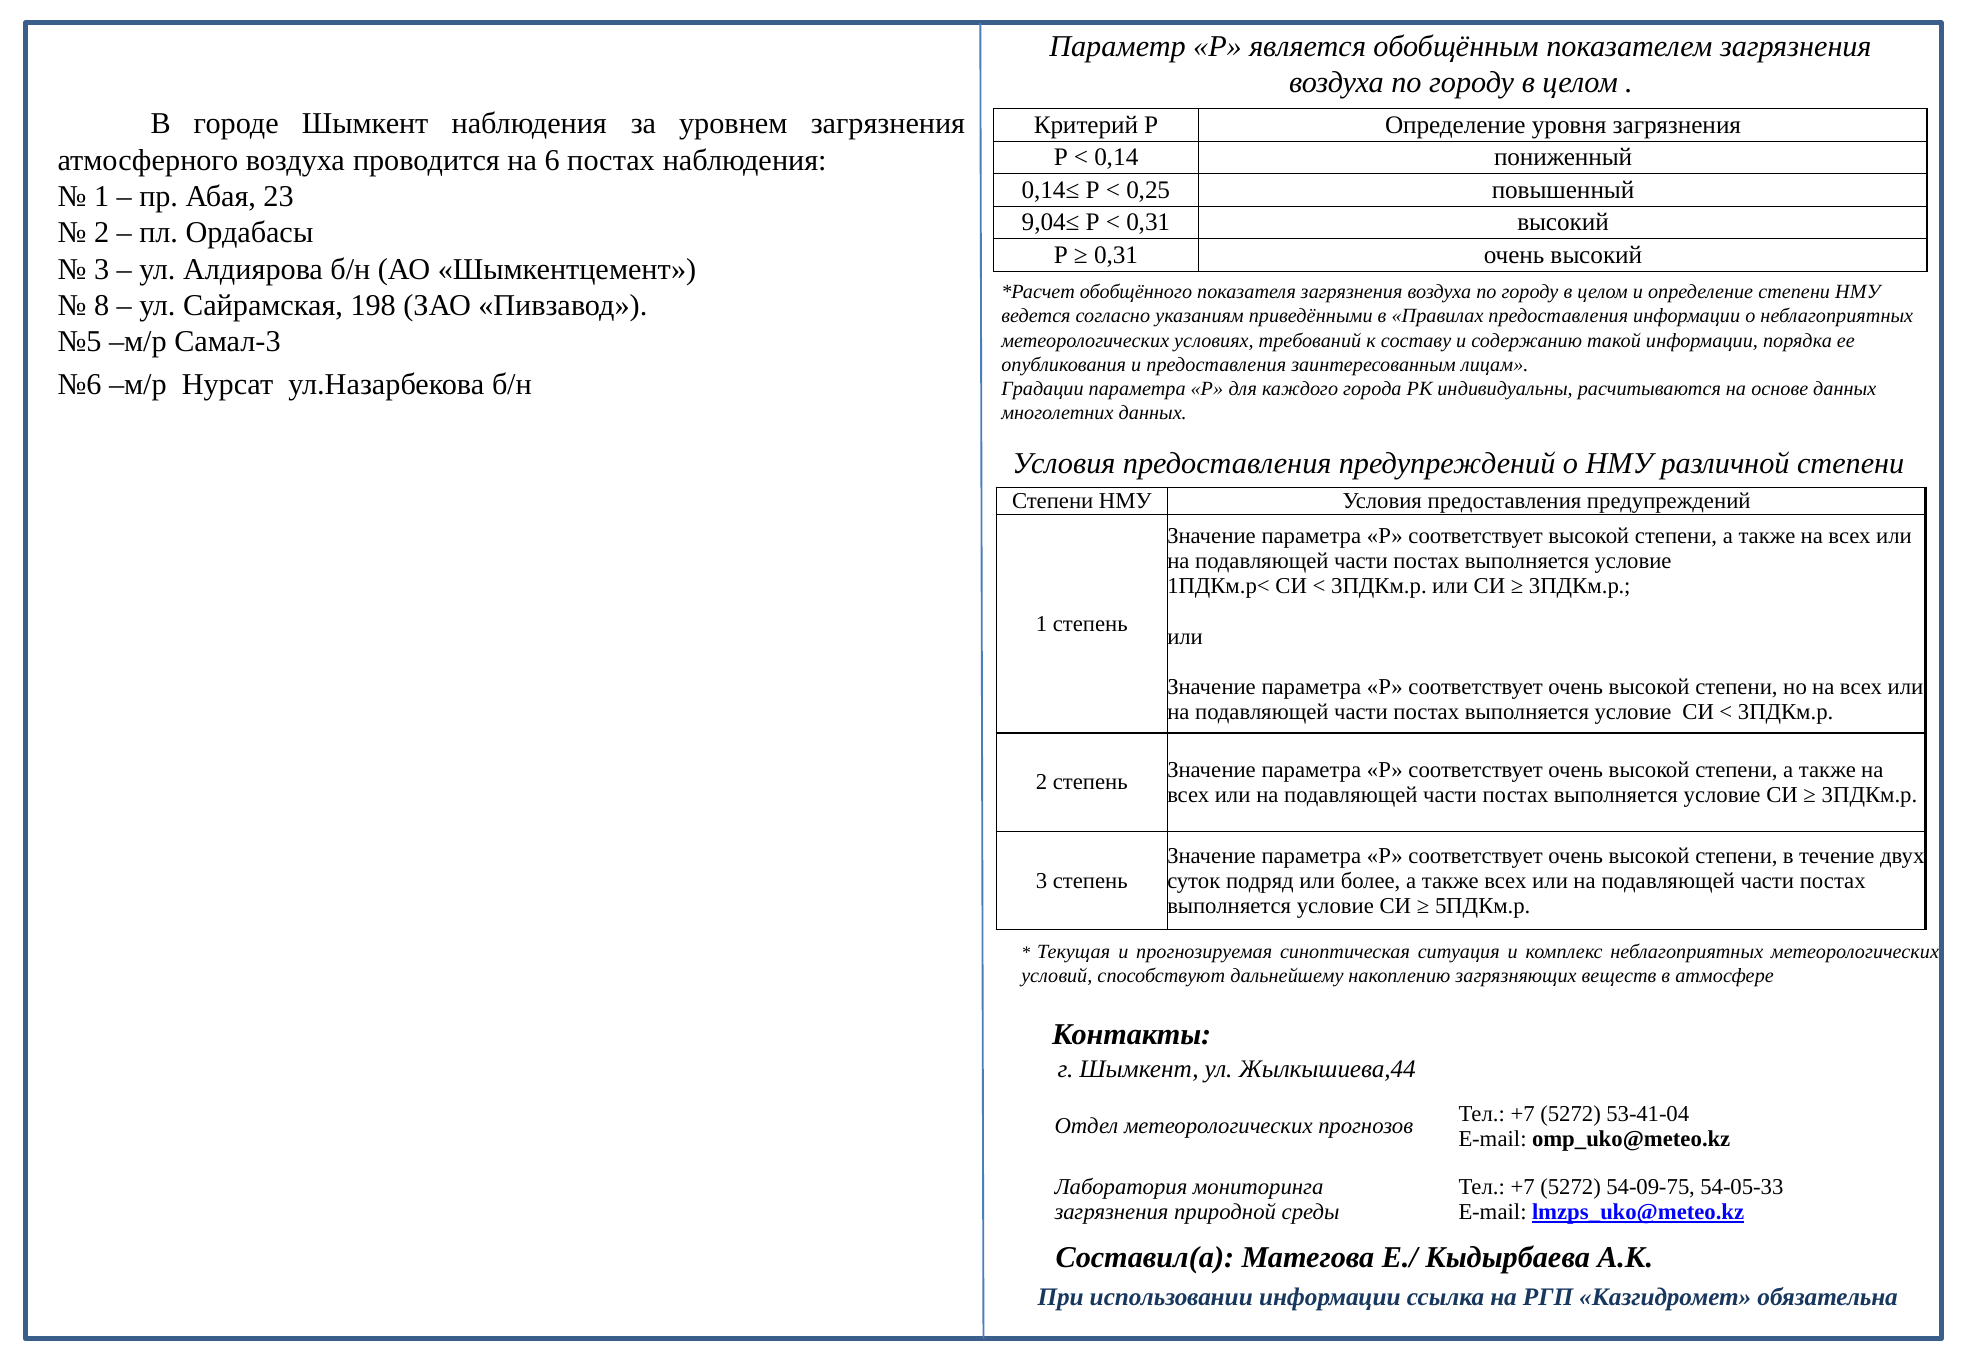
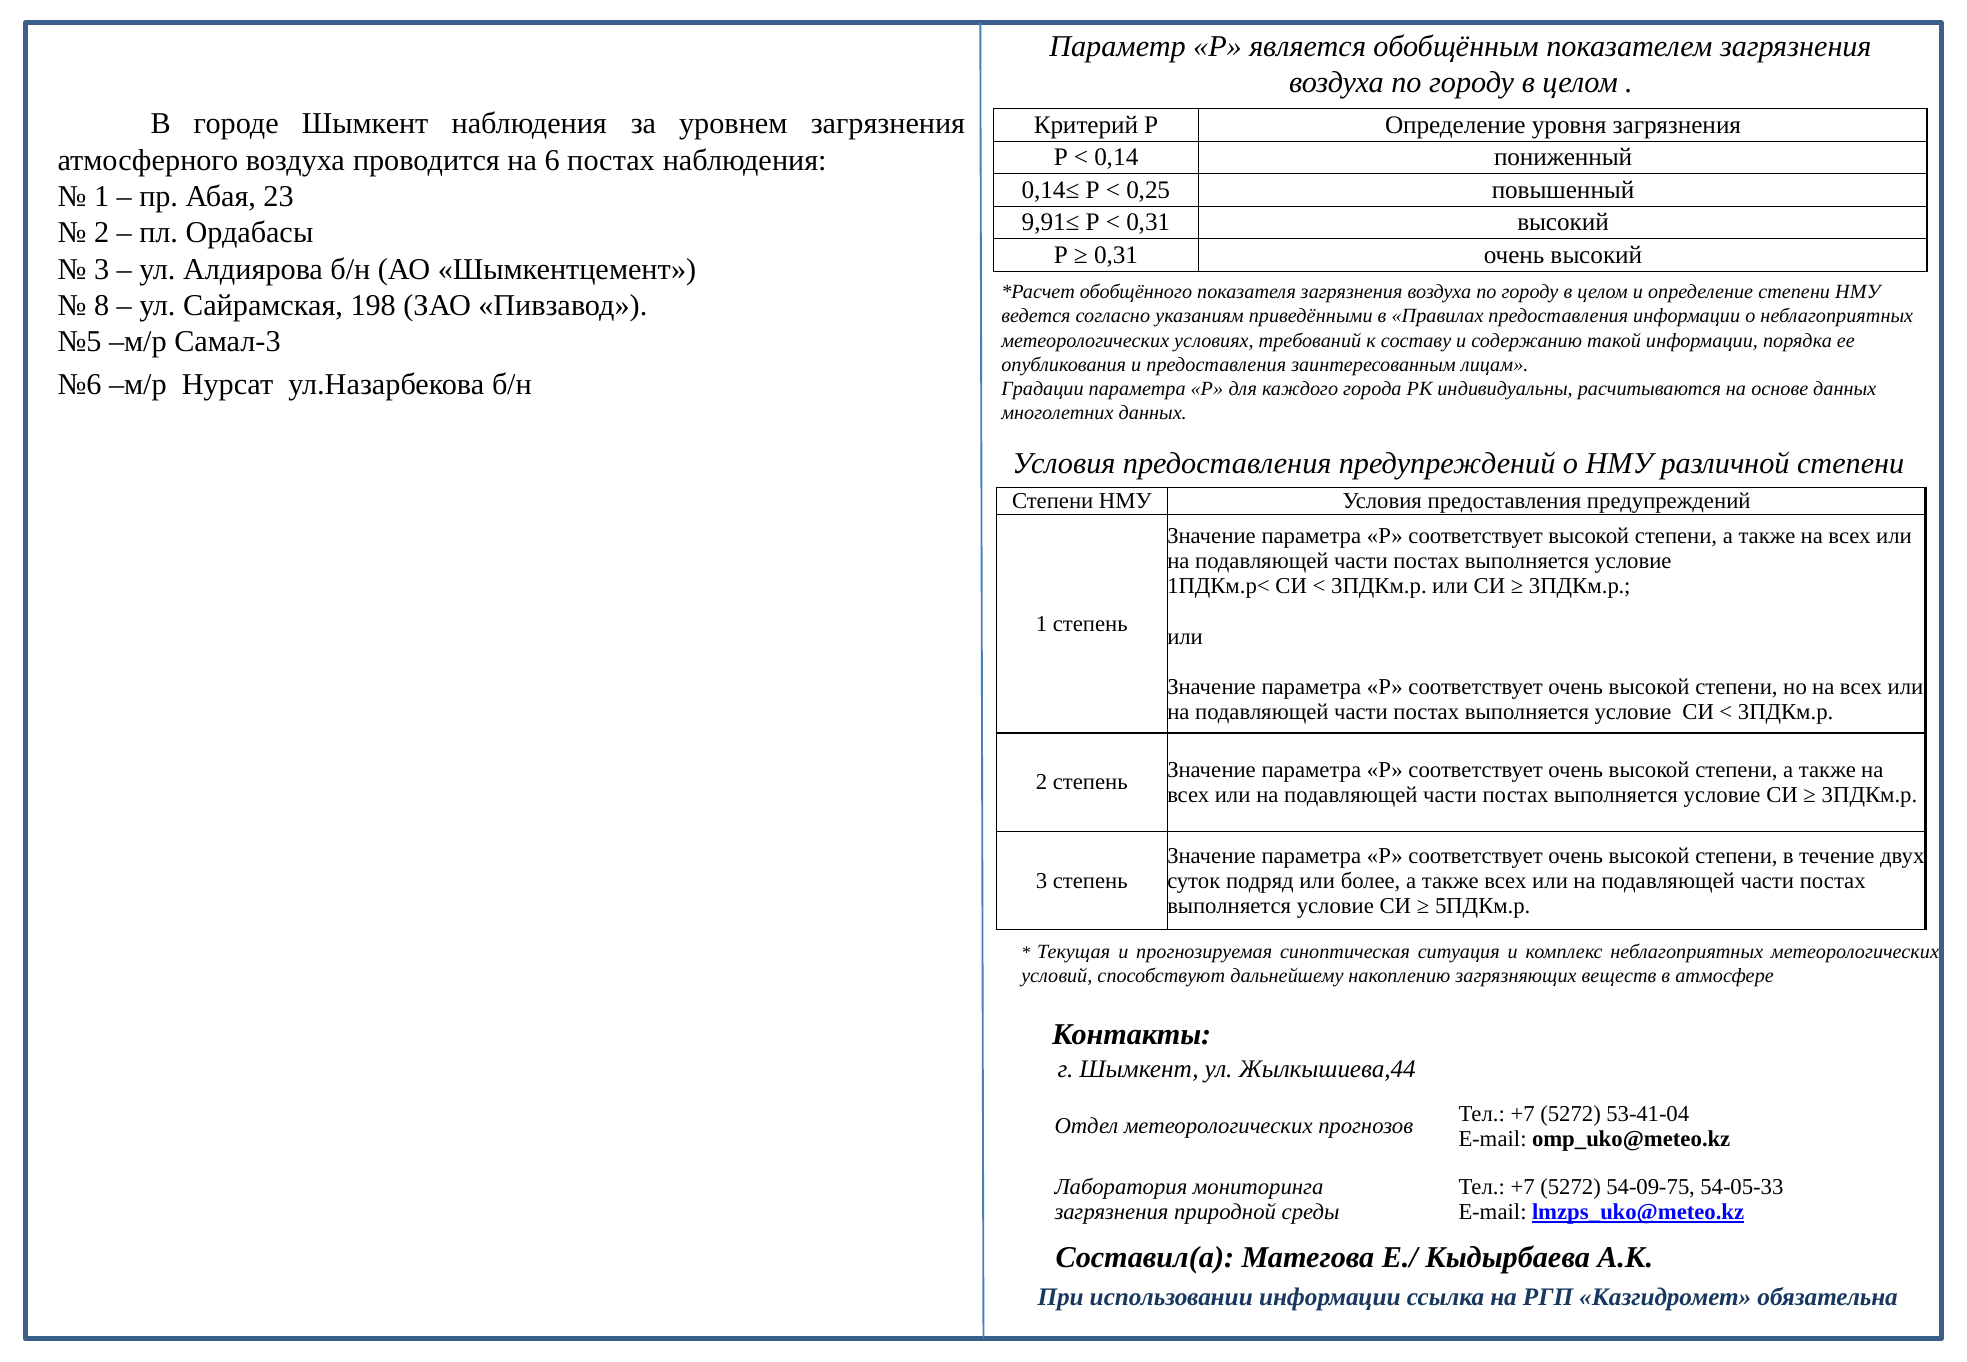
9,04≤: 9,04≤ -> 9,91≤ (1051, 222)
